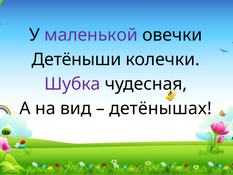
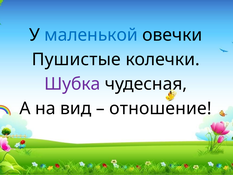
маленькой colour: purple -> blue (91, 35)
Детёныши: Детёныши -> Пушистые (76, 59)
детёнышах: детёнышах -> отношение (160, 108)
